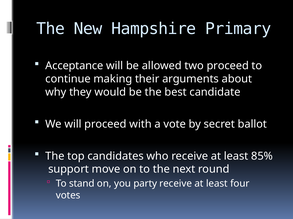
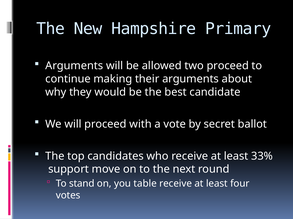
Acceptance: Acceptance -> Arguments (74, 66)
85%: 85% -> 33% (262, 157)
party: party -> table (145, 184)
